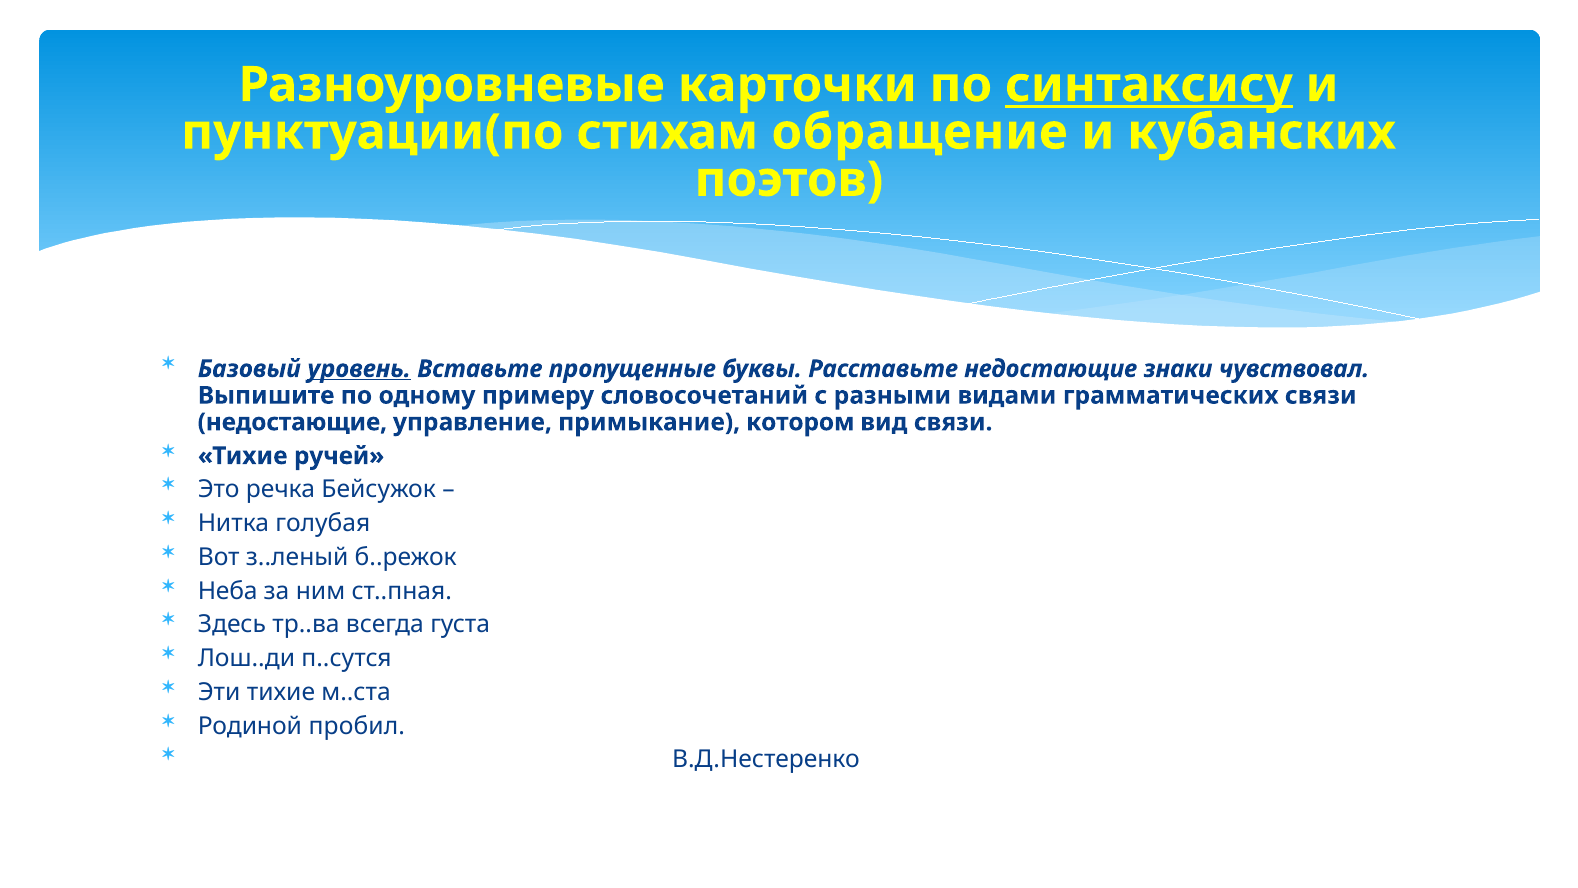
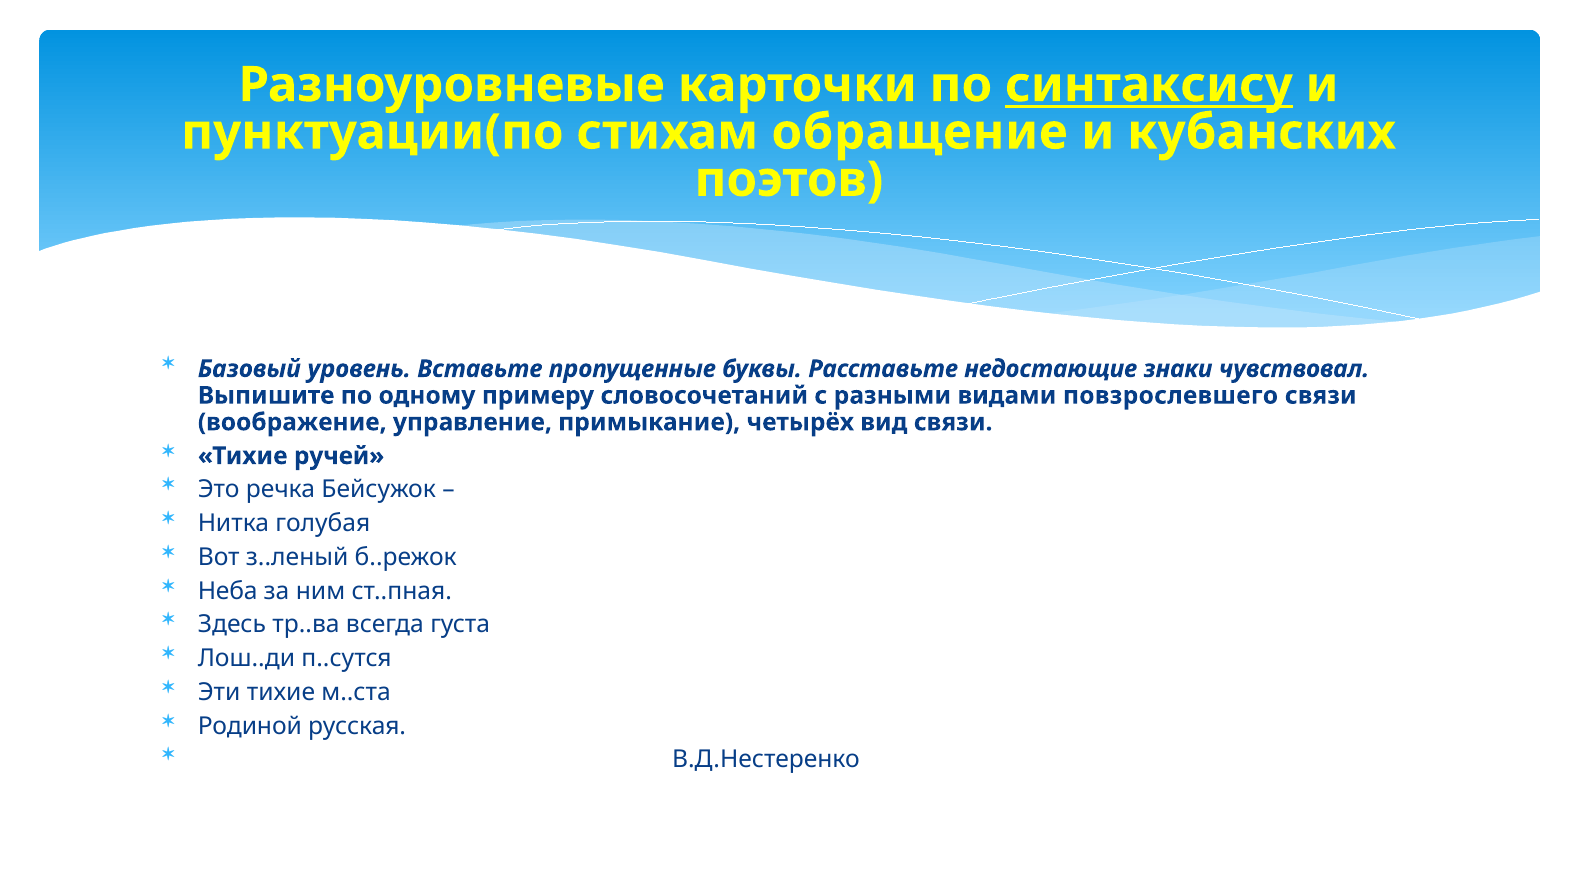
уровень underline: present -> none (359, 369)
грамматических: грамматических -> повзрослевшего (1171, 395)
недостающие: недостающие -> воображение (292, 422)
котором: котором -> четырёх (800, 422)
пробил: пробил -> русская (357, 726)
